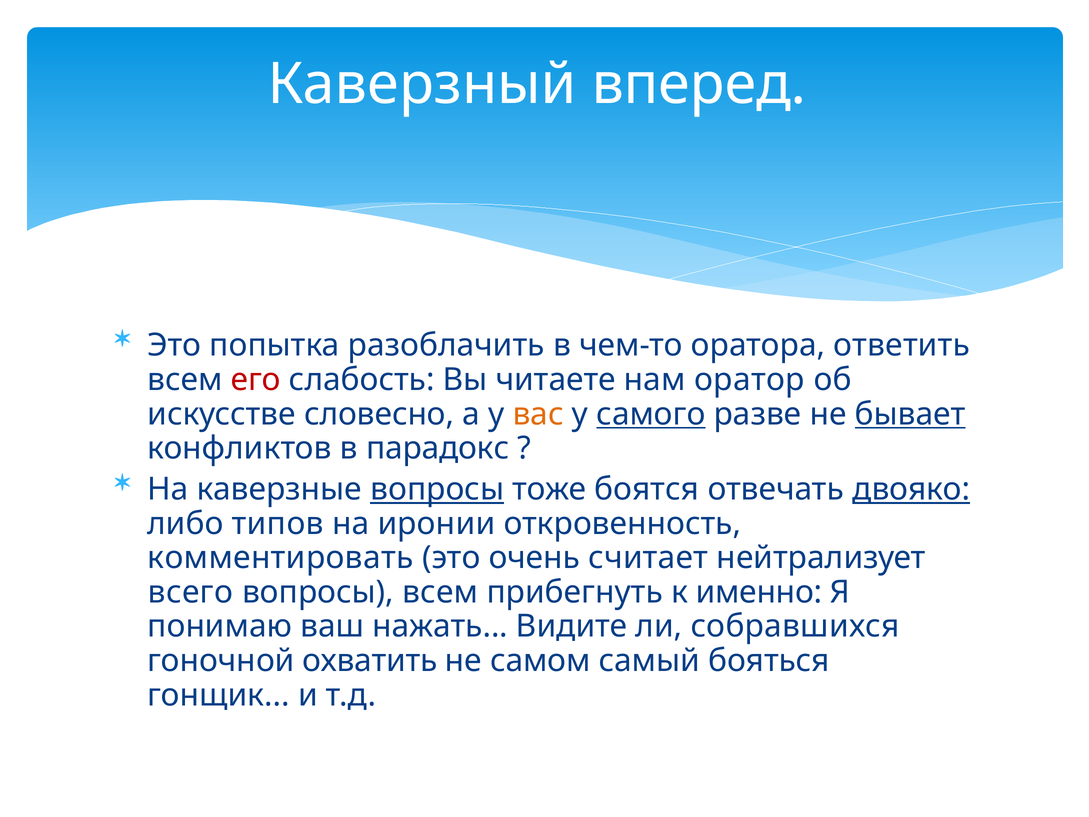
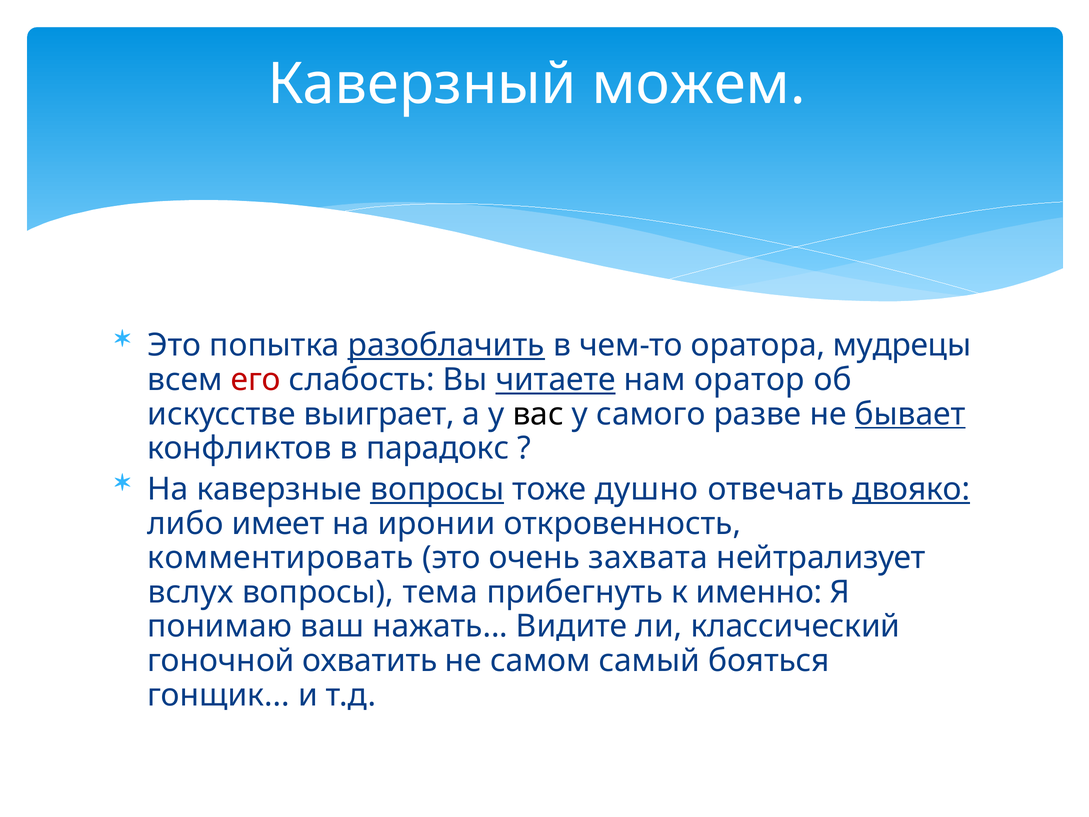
вперед: вперед -> можем (699, 84)
разоблачить underline: none -> present (446, 345)
ответить: ответить -> мудрецы (902, 345)
читаете underline: none -> present (556, 380)
словесно: словесно -> выиграет (379, 414)
вас colour: orange -> black (538, 414)
самого underline: present -> none (651, 414)
боятся: боятся -> душно (647, 489)
типов: типов -> имеет (278, 523)
считает: считает -> захвата (648, 558)
всего: всего -> вслух (190, 592)
вопросы всем: всем -> тема (440, 592)
собравшихся: собравшихся -> классический (795, 626)
